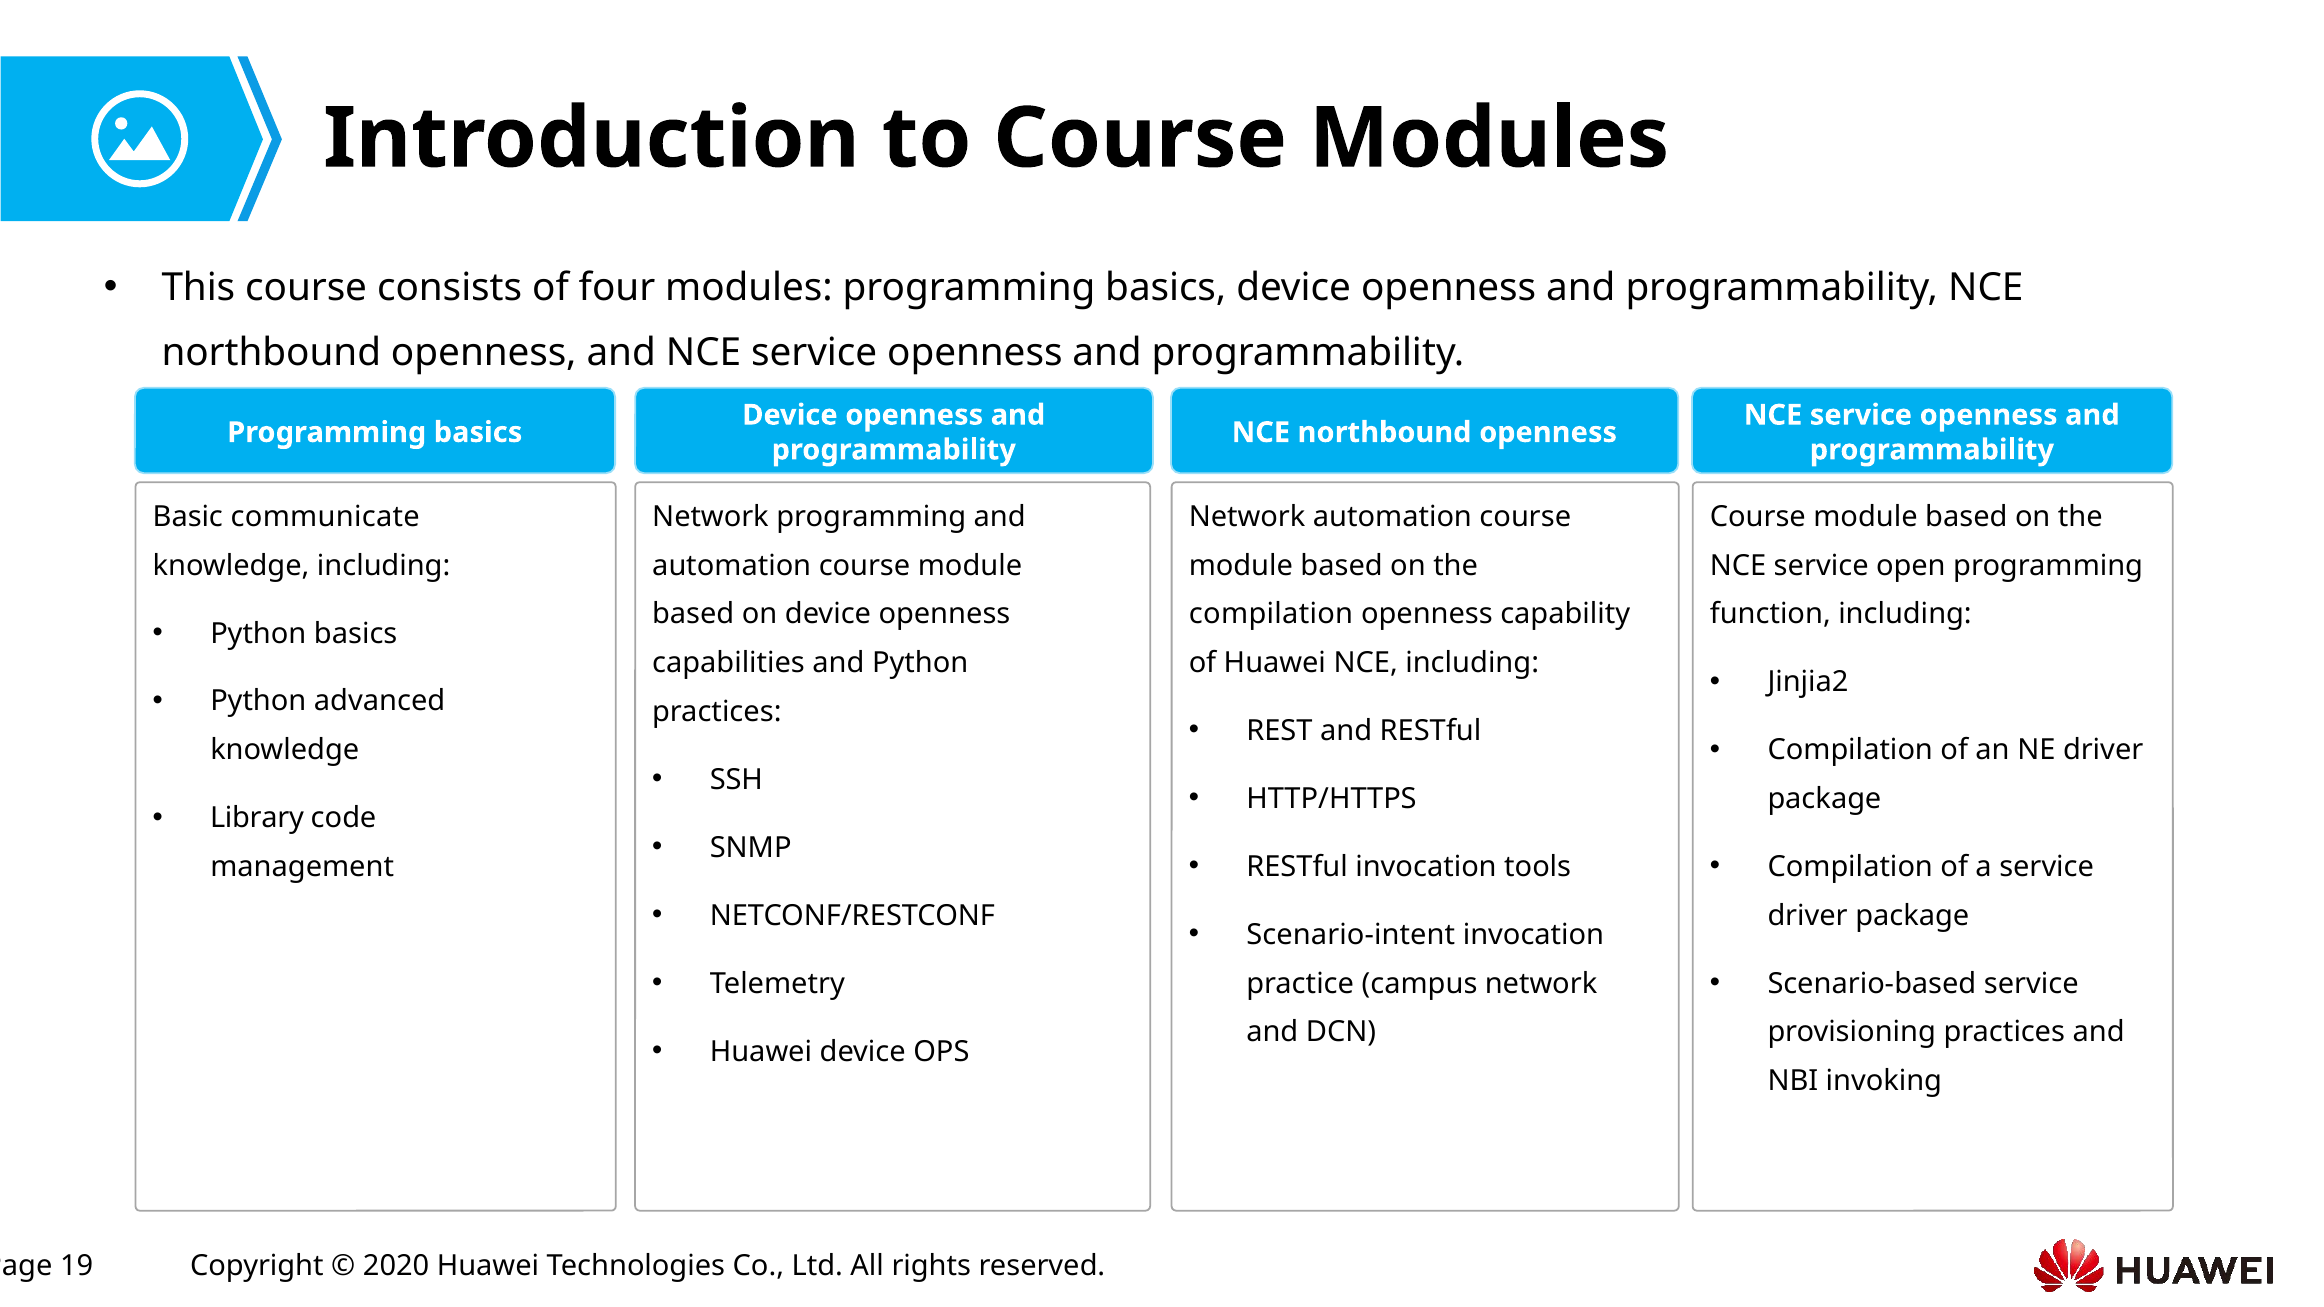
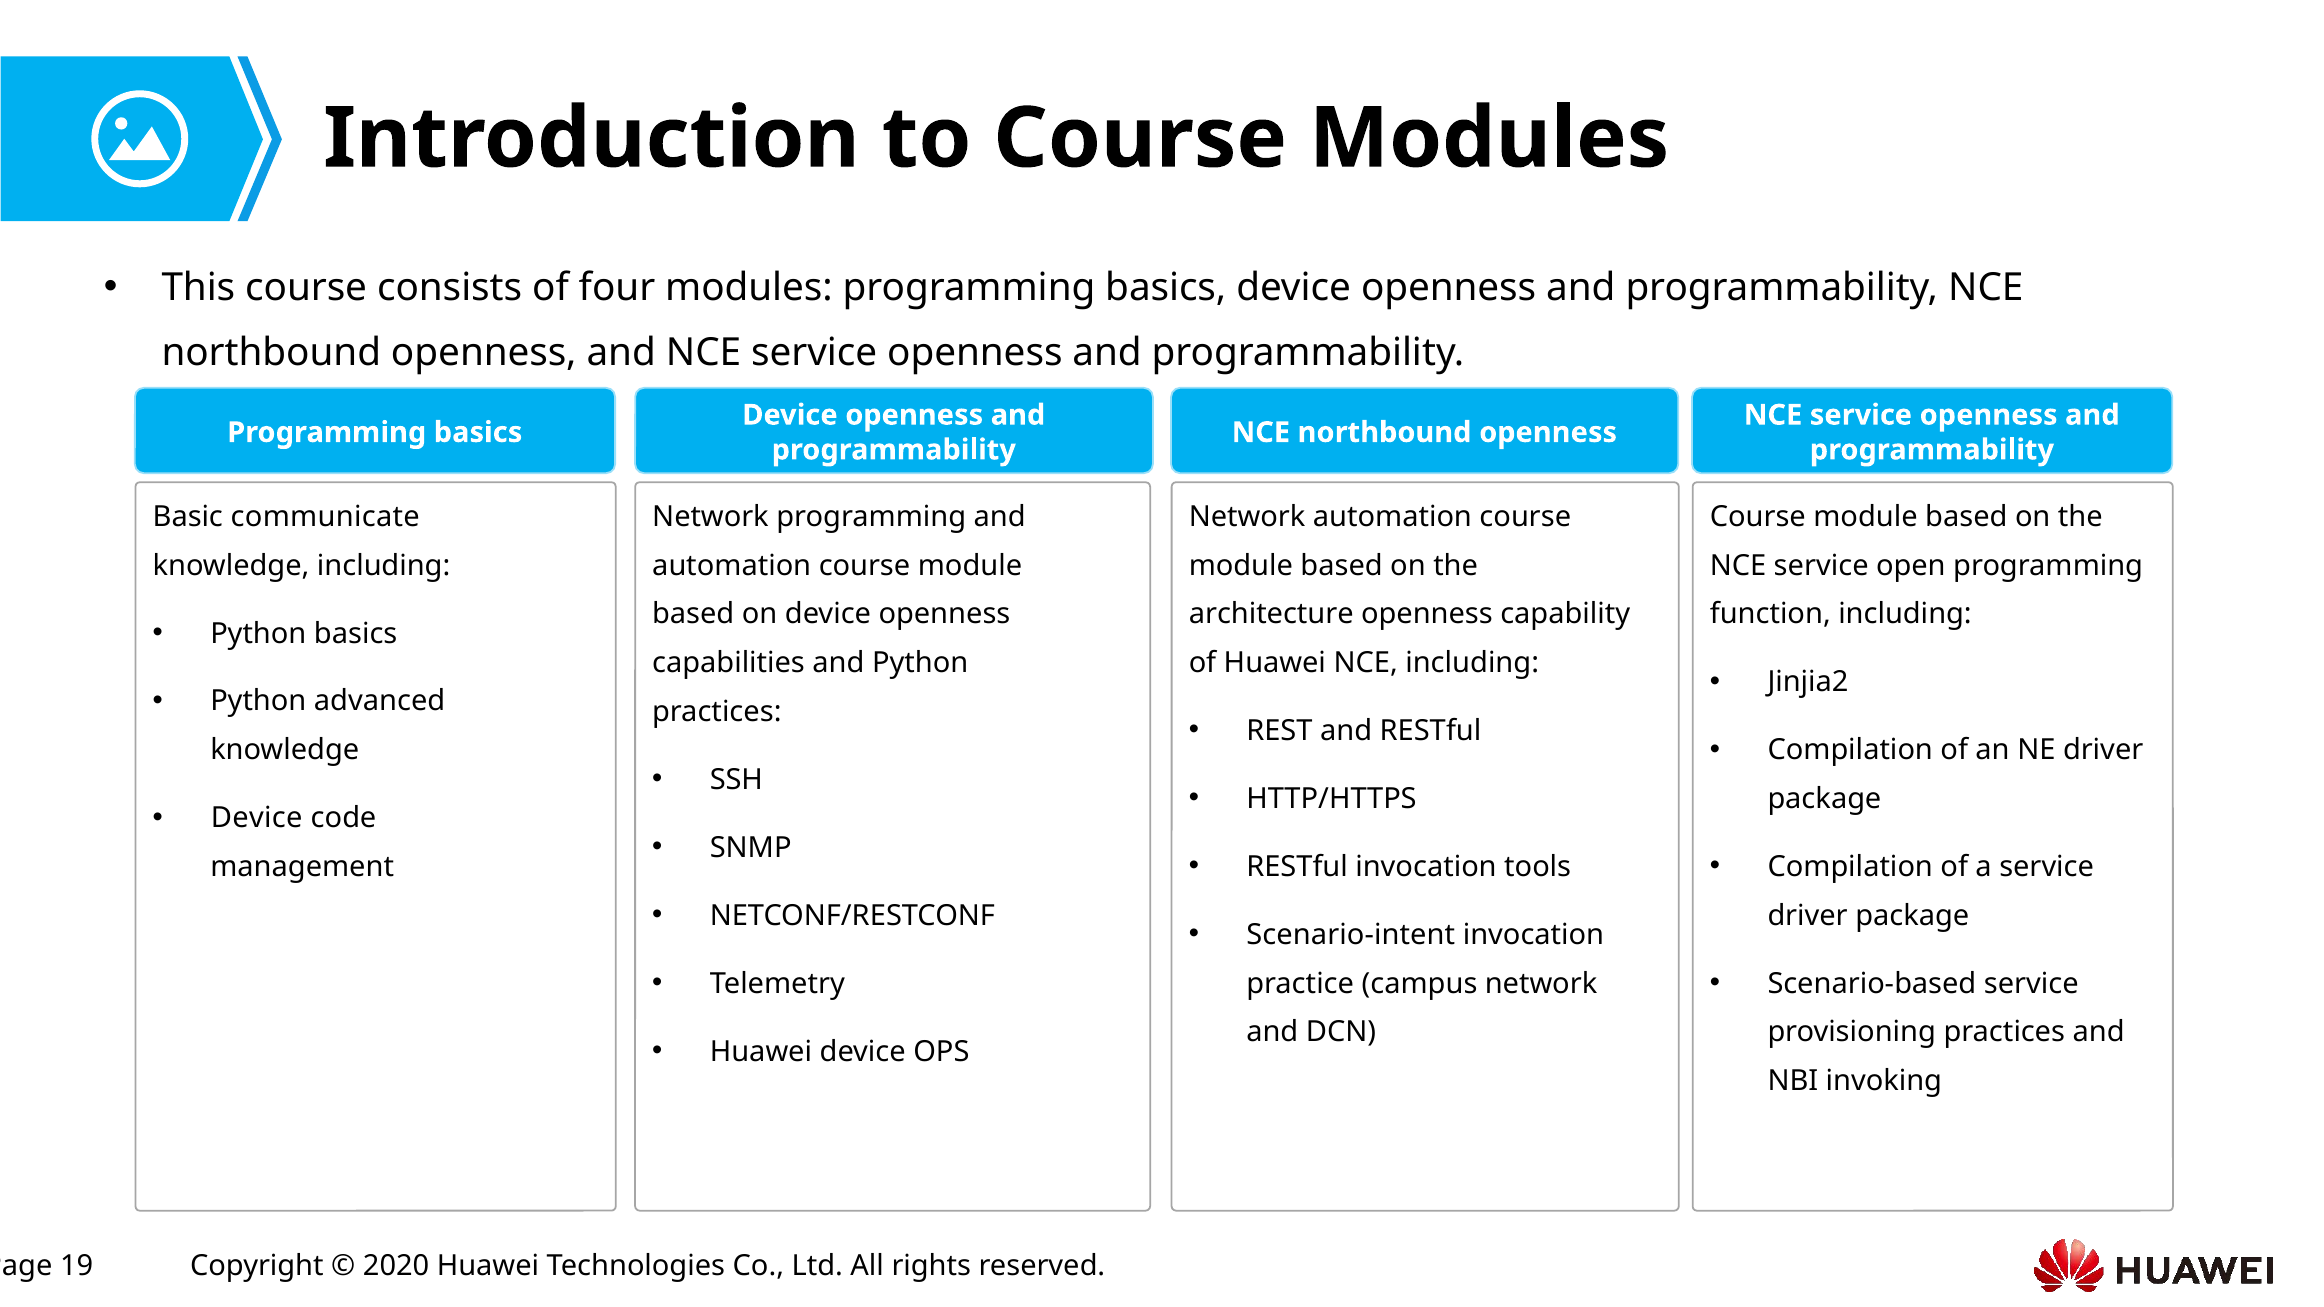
compilation: compilation -> architecture (1271, 614)
Library: Library -> Device (257, 818)
